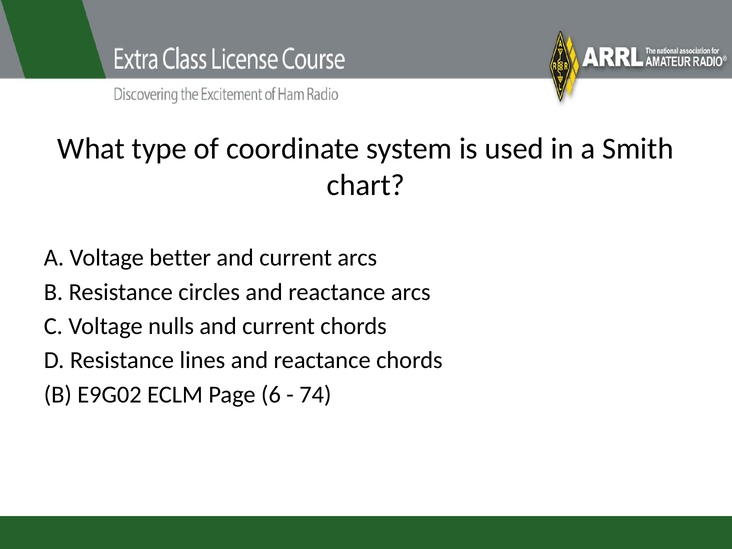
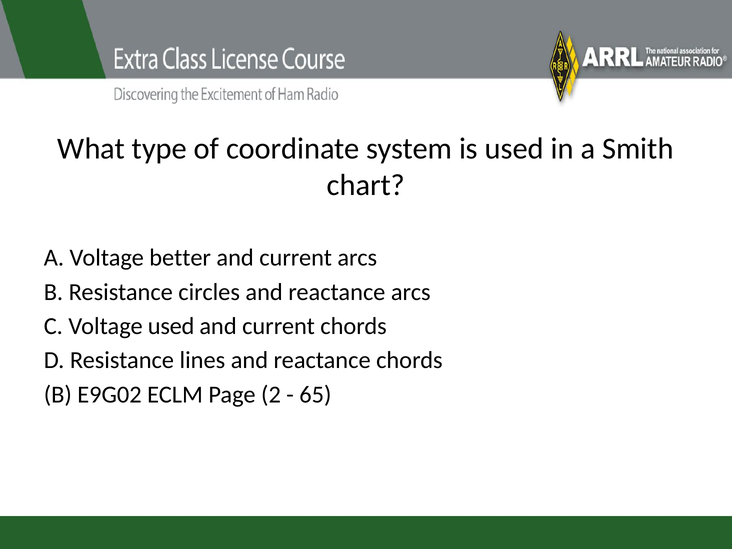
Voltage nulls: nulls -> used (171, 326)
6: 6 -> 2 (271, 394)
74: 74 -> 65 (315, 394)
